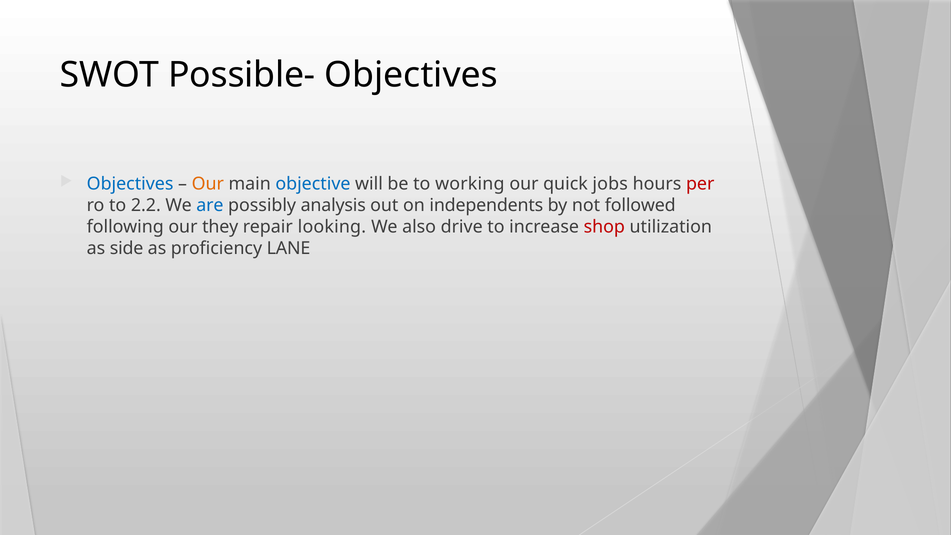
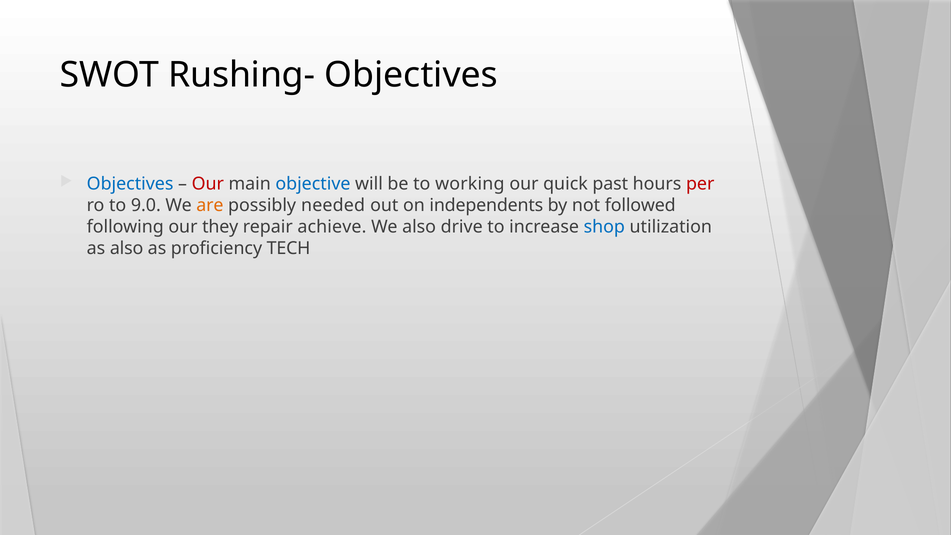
Possible-: Possible- -> Rushing- (242, 75)
Our colour: orange -> red (208, 184)
jobs: jobs -> past (610, 184)
2.2: 2.2 -> 9.0 (146, 205)
are colour: blue -> orange (210, 205)
analysis: analysis -> needed (333, 205)
looking: looking -> achieve (332, 227)
shop colour: red -> blue (604, 227)
as side: side -> also (127, 248)
LANE: LANE -> TECH (289, 248)
